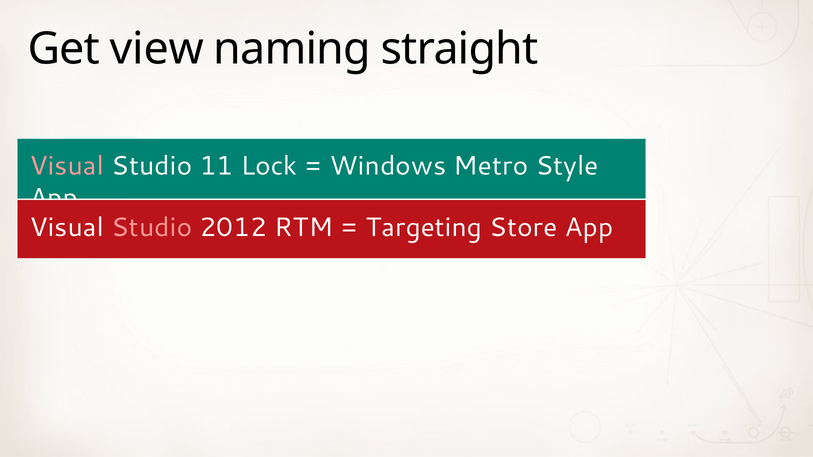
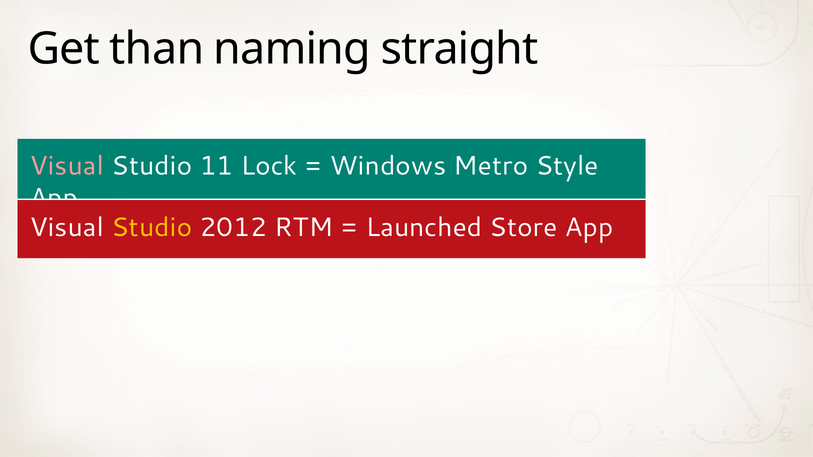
view: view -> than (157, 49)
Studio colour: pink -> yellow (152, 228)
Targeting: Targeting -> Launched (424, 228)
